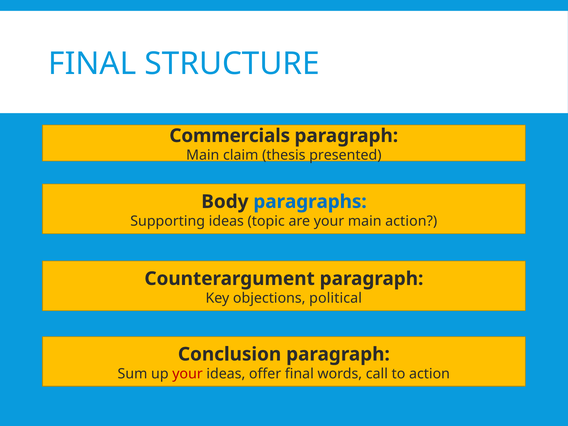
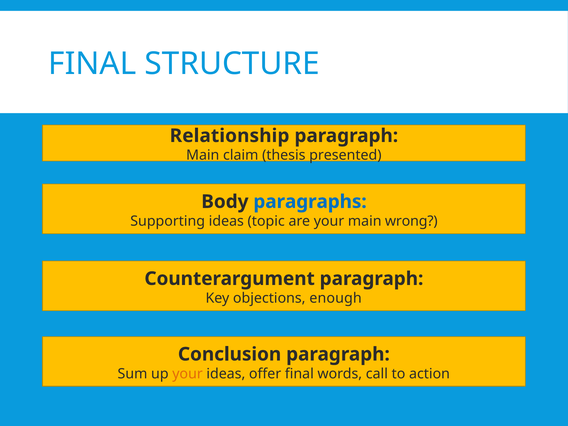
Commercials: Commercials -> Relationship (230, 136)
main action: action -> wrong (411, 221)
political: political -> enough (336, 298)
your colour: red -> orange (187, 374)
